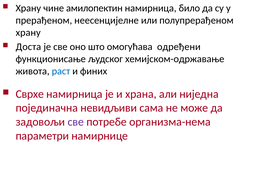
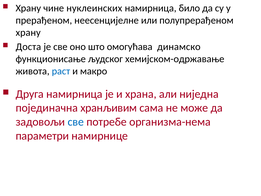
амилопектин: амилопектин -> нуклеинских (94, 8)
одређени: одређени -> динамско (179, 47)
финих: финих -> макро (94, 71)
Сврхе: Сврхе -> Друга (30, 94)
невидљиви: невидљиви -> хранљивим (109, 108)
све colour: purple -> blue (76, 122)
